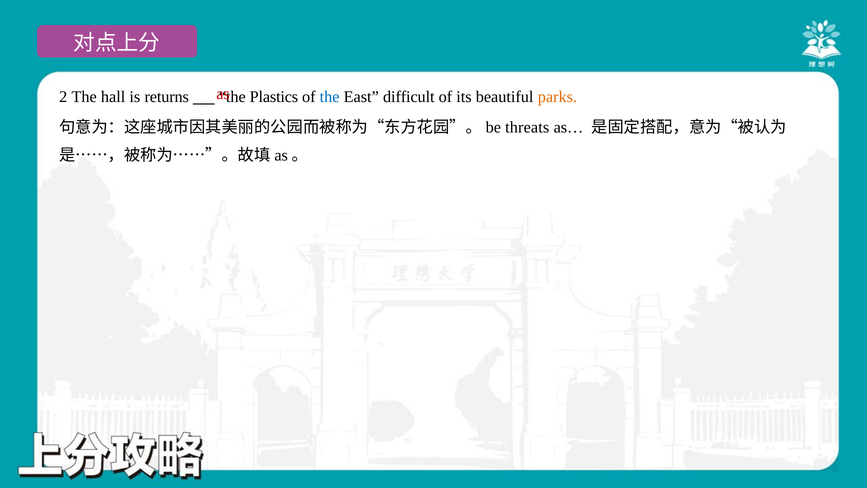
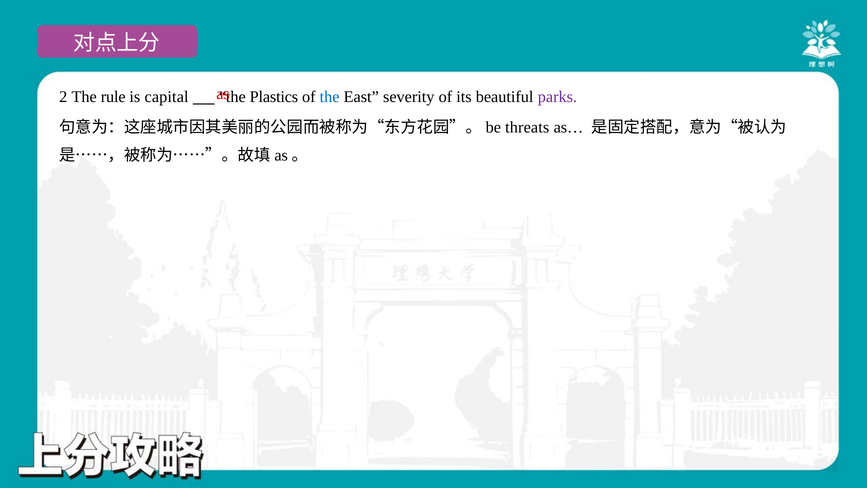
hall: hall -> rule (113, 97)
returns: returns -> capital (167, 97)
difficult: difficult -> severity (409, 97)
parks colour: orange -> purple (557, 97)
